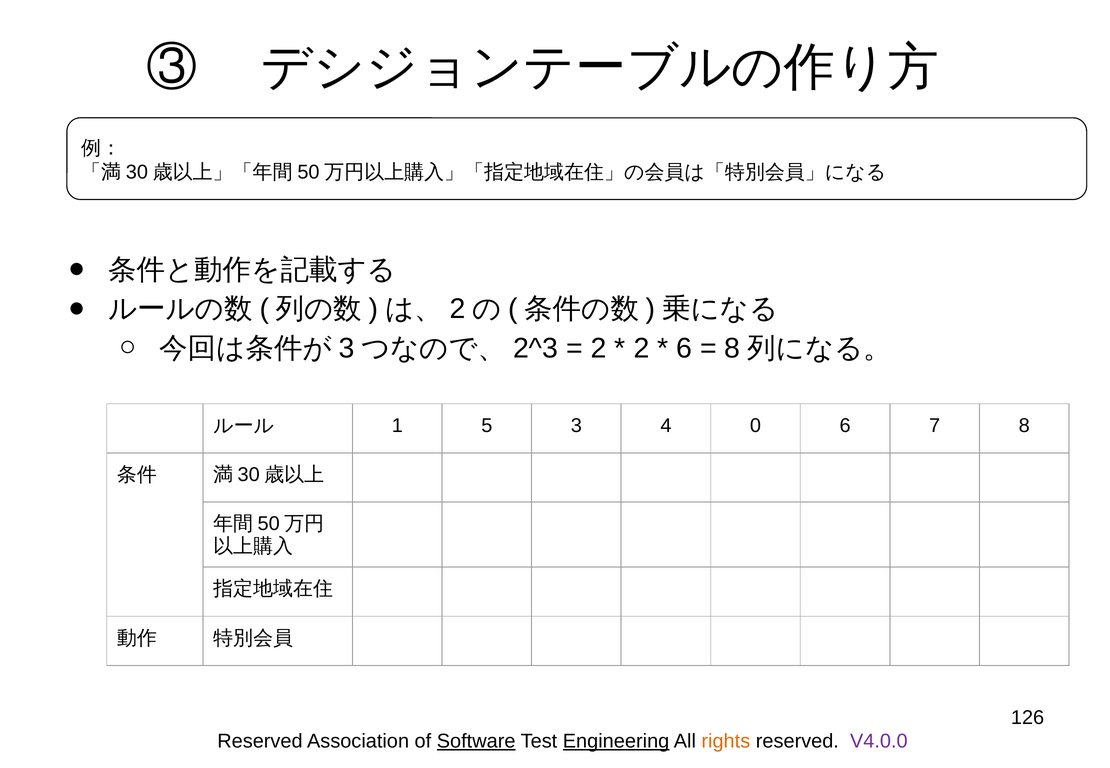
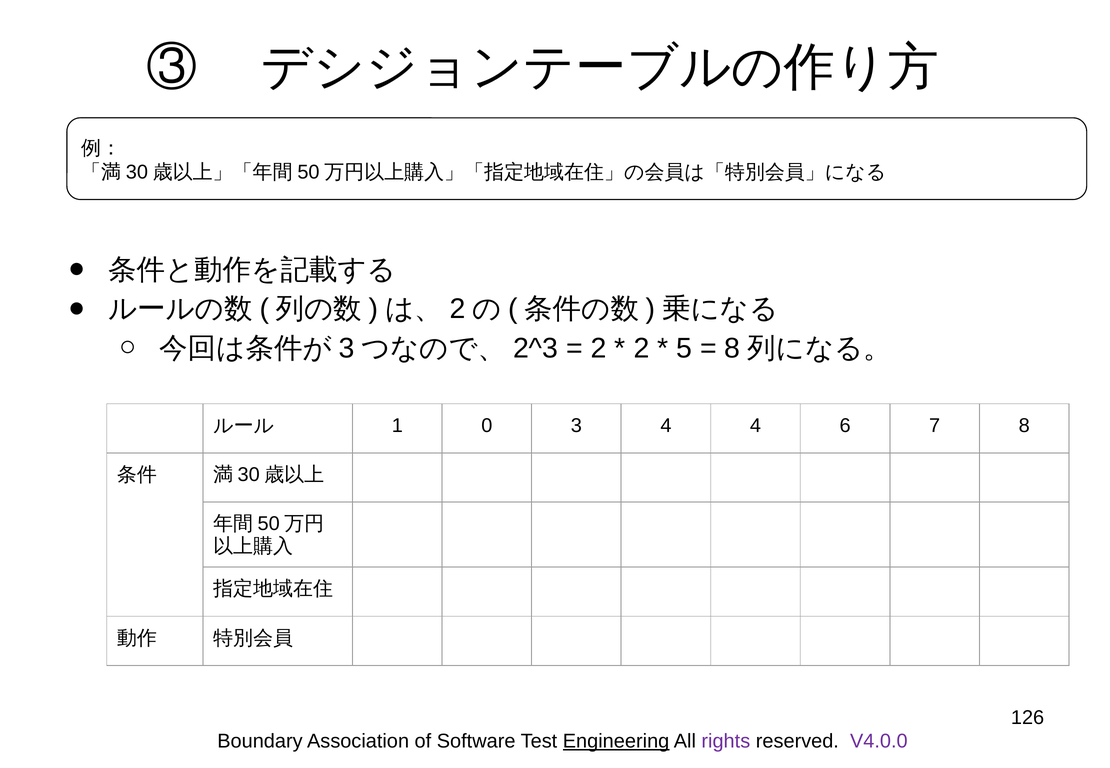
6: 6 -> 5 (684, 348)
5: 5 -> 0 (487, 426)
4 0: 0 -> 4 (756, 426)
Reserved: Reserved -> Boundary (260, 742)
Software underline: present -> none (476, 742)
rights colour: orange -> purple (726, 742)
